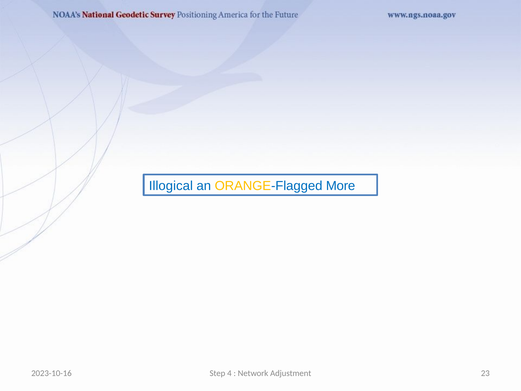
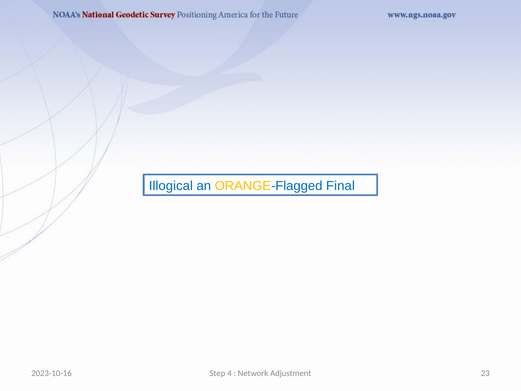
More: More -> Final (340, 186)
